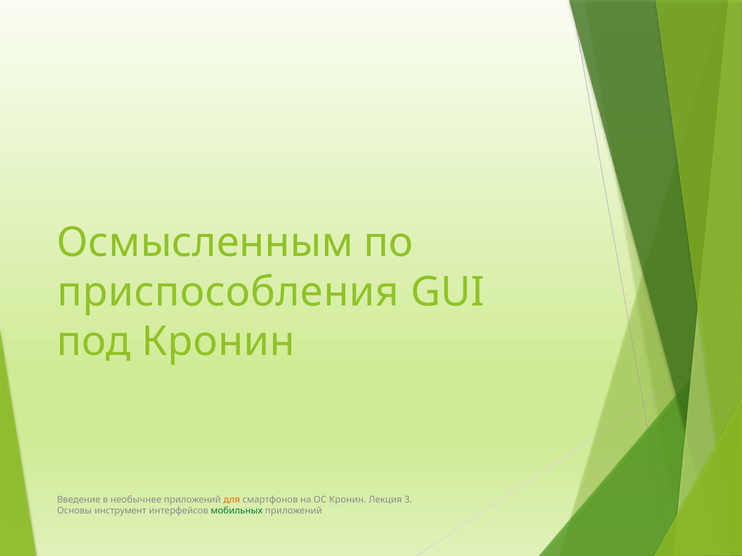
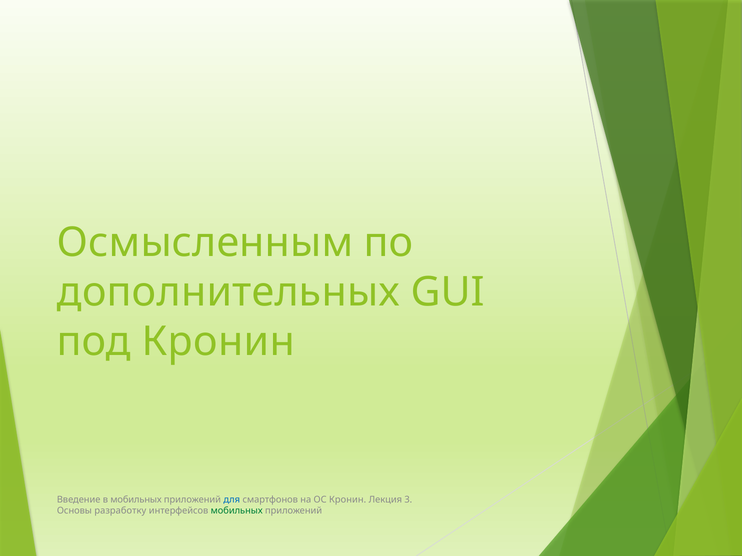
приспособления: приспособления -> дополнительных (228, 292)
в необычнее: необычнее -> мобильных (136, 500)
для colour: orange -> blue (232, 500)
инструмент: инструмент -> разработку (120, 511)
